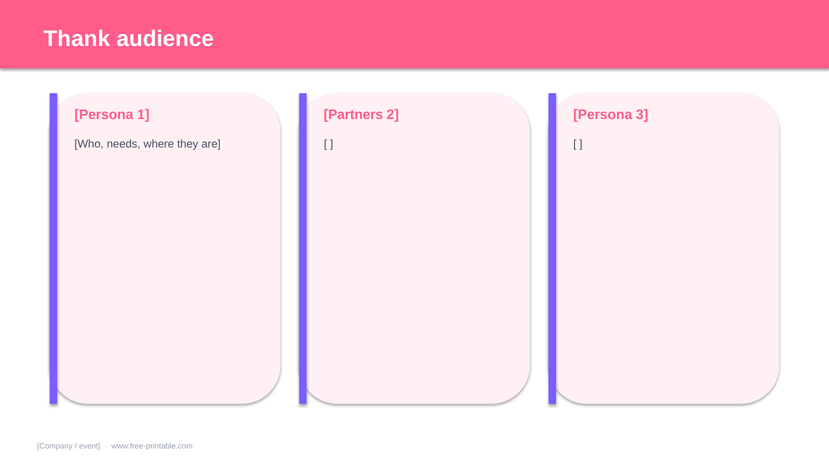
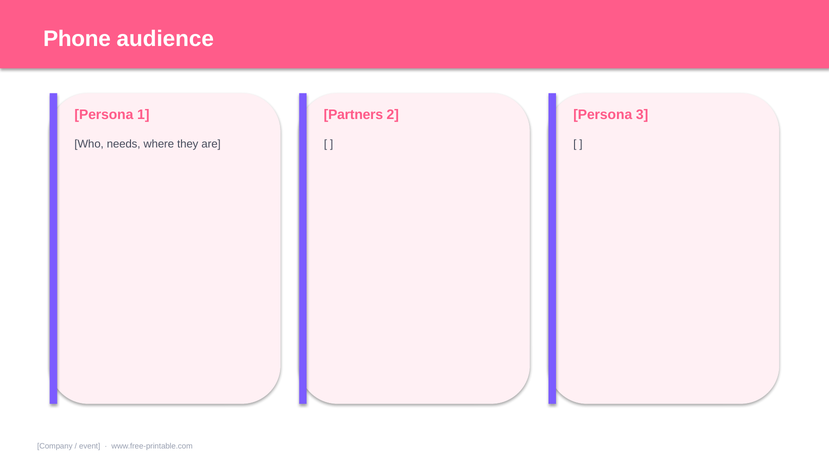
Thank: Thank -> Phone (77, 39)
